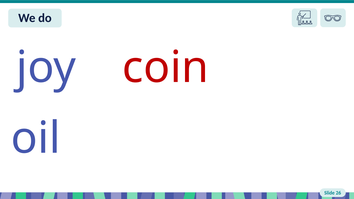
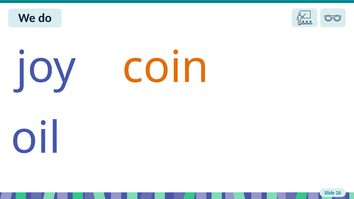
coin colour: red -> orange (165, 68)
